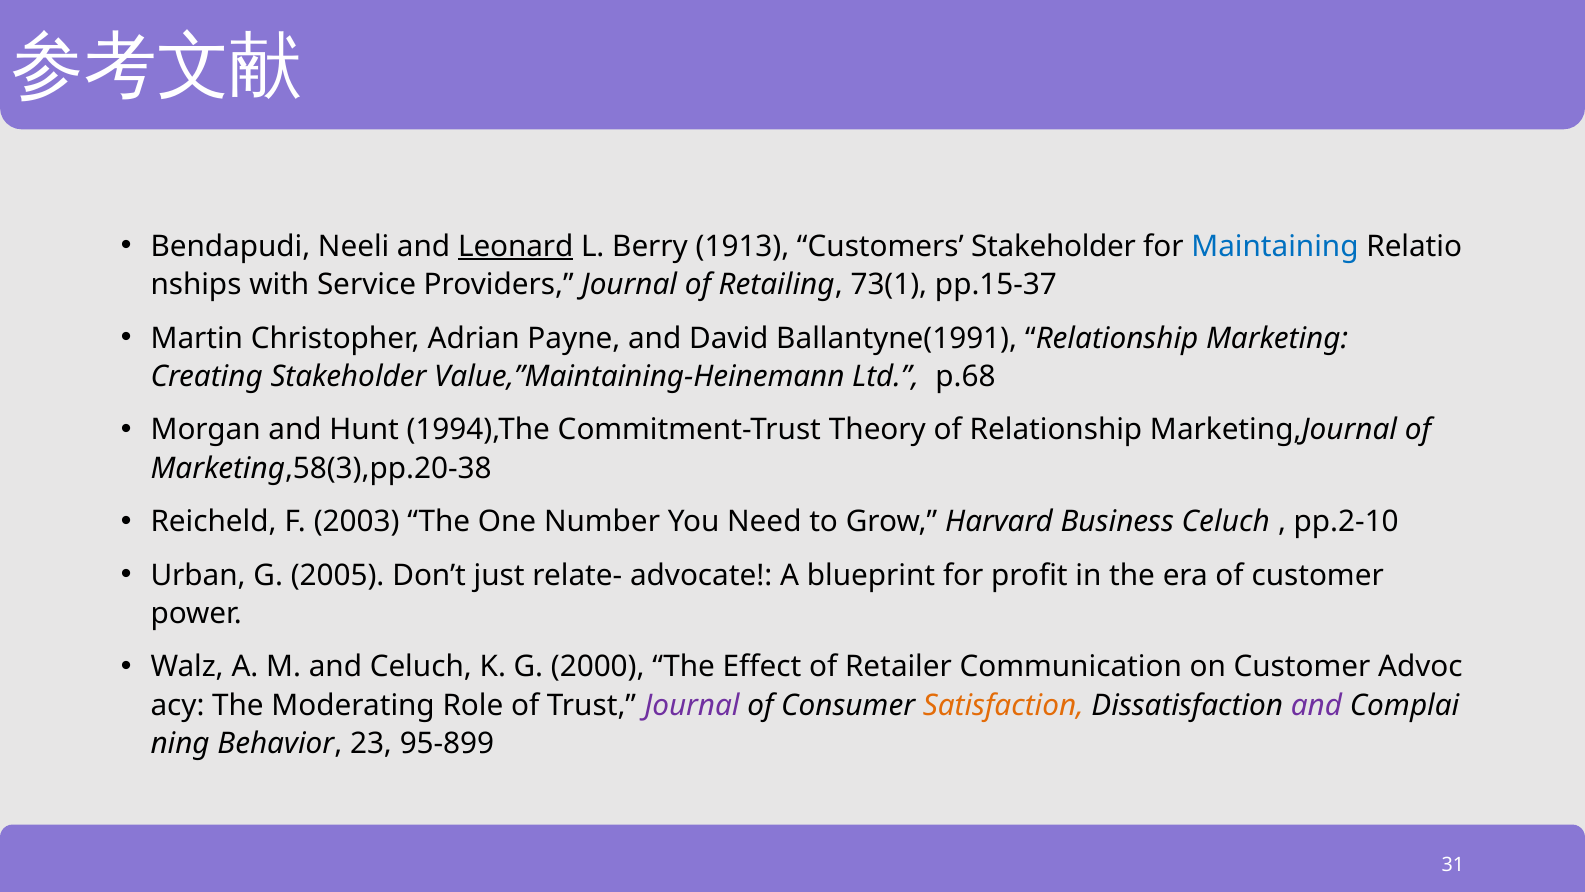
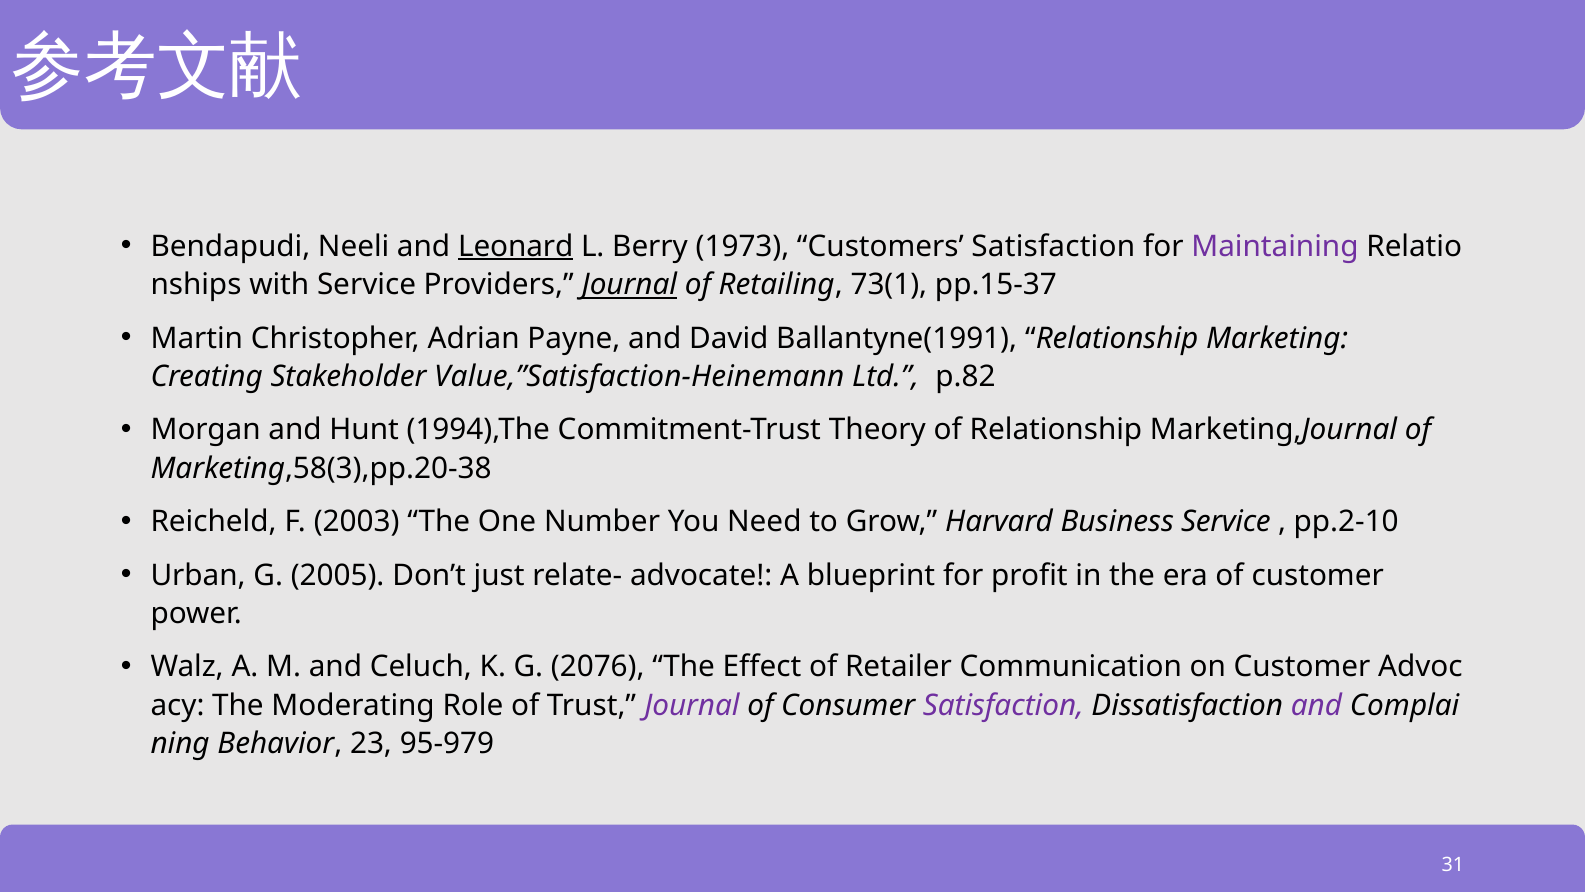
1913: 1913 -> 1973 (743, 246)
Customers Stakeholder: Stakeholder -> Satisfaction (1053, 246)
Maintaining colour: blue -> purple (1275, 246)
Journal underline: none -> present (629, 285)
Value,”Maintaining-Heinemann: Value,”Maintaining-Heinemann -> Value,”Satisfaction-Heinemann (639, 377)
p.68: p.68 -> p.82 (965, 377)
Business Celuch: Celuch -> Service (1226, 522)
2000: 2000 -> 2076 (598, 667)
Satisfaction colour: orange -> purple (1003, 705)
95-899: 95-899 -> 95-979 (447, 744)
